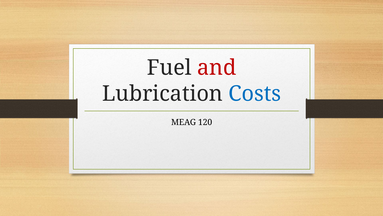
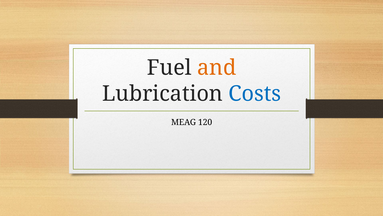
and colour: red -> orange (217, 68)
